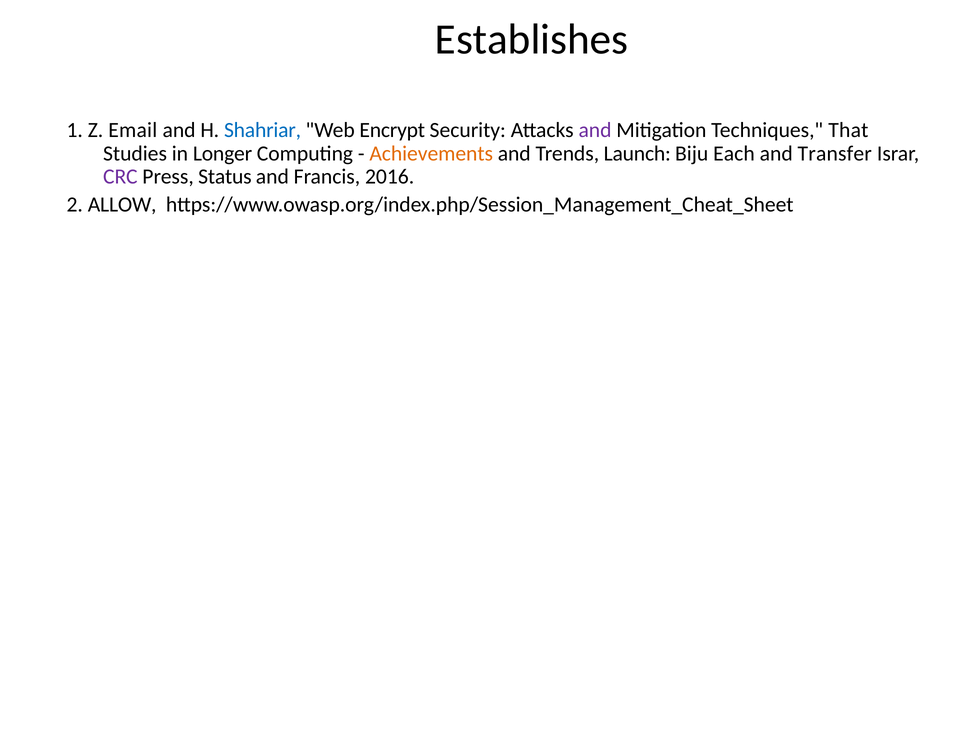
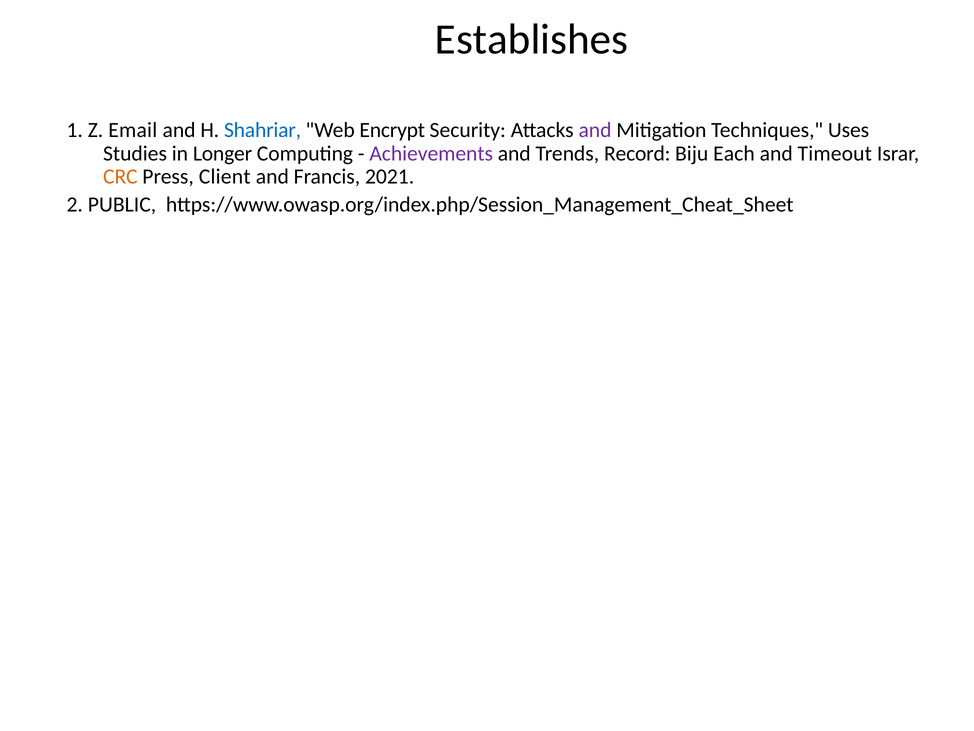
That: That -> Uses (849, 130)
Achievements colour: orange -> purple (431, 153)
Launch: Launch -> Record (637, 153)
Transfer: Transfer -> Timeout (835, 153)
CRC colour: purple -> orange (120, 177)
Status: Status -> Client (225, 177)
2016: 2016 -> 2021 (390, 177)
ALLOW: ALLOW -> PUBLIC (122, 204)
